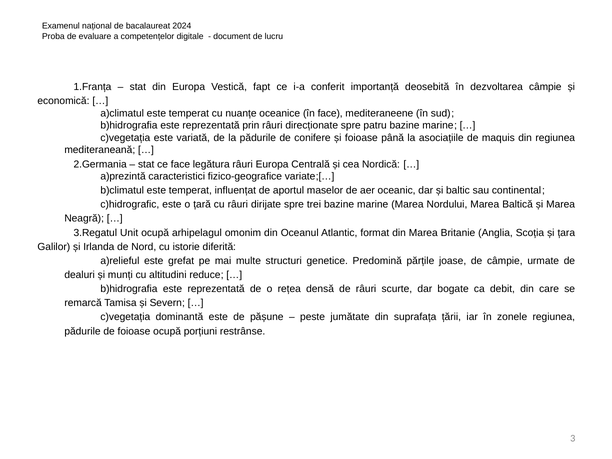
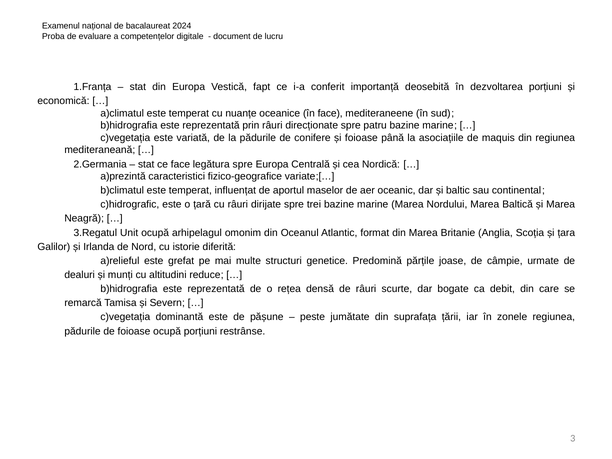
dezvoltarea câmpie: câmpie -> porțiuni (545, 87)
legătura râuri: râuri -> spre (243, 164)
